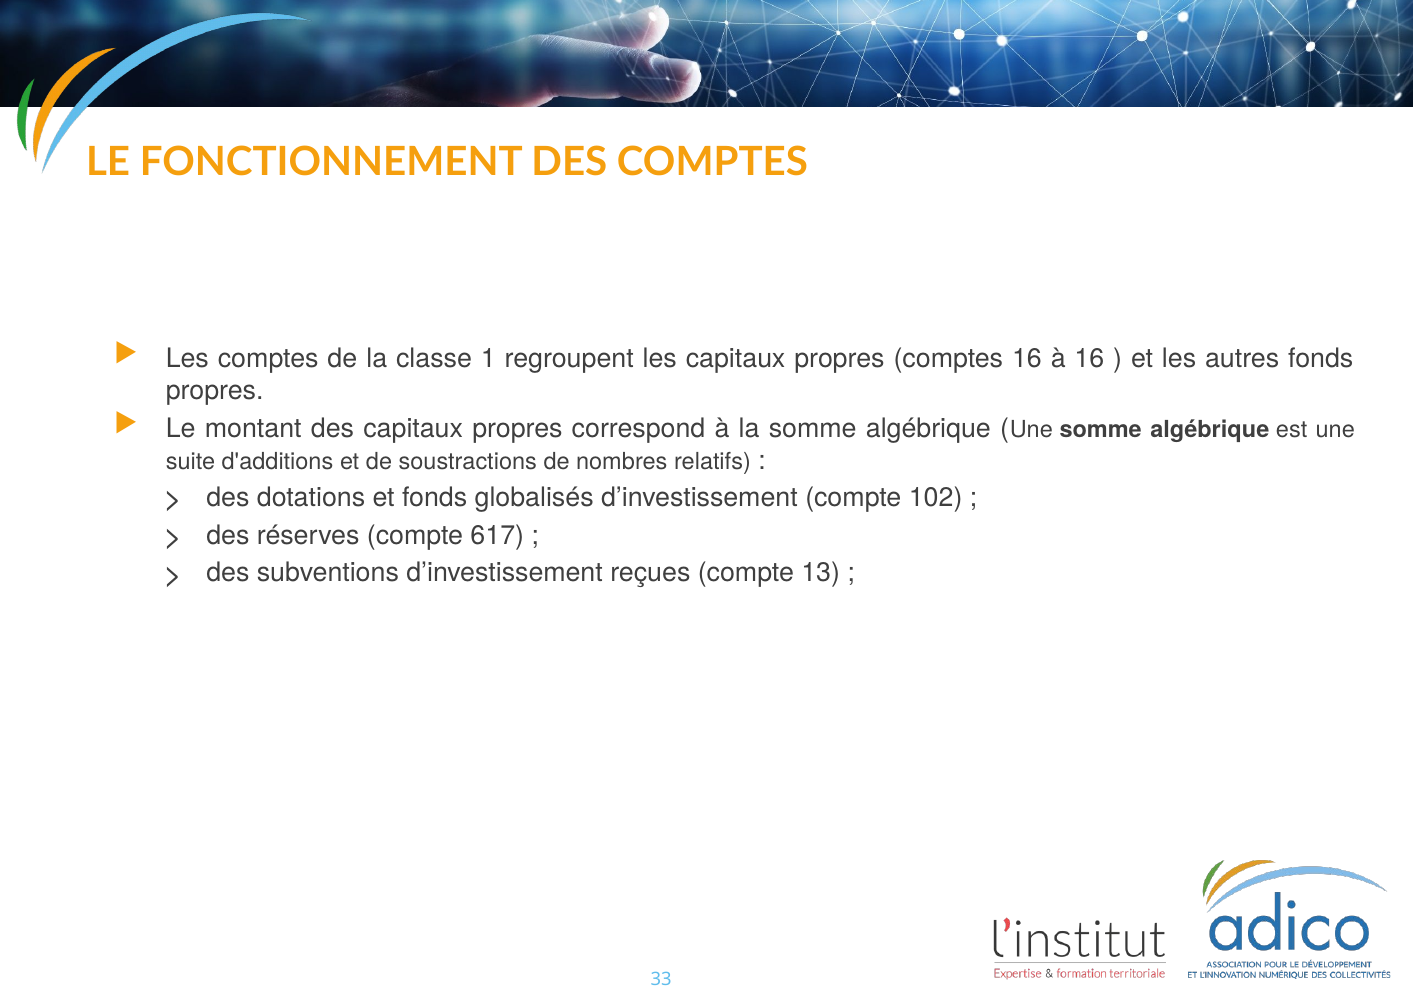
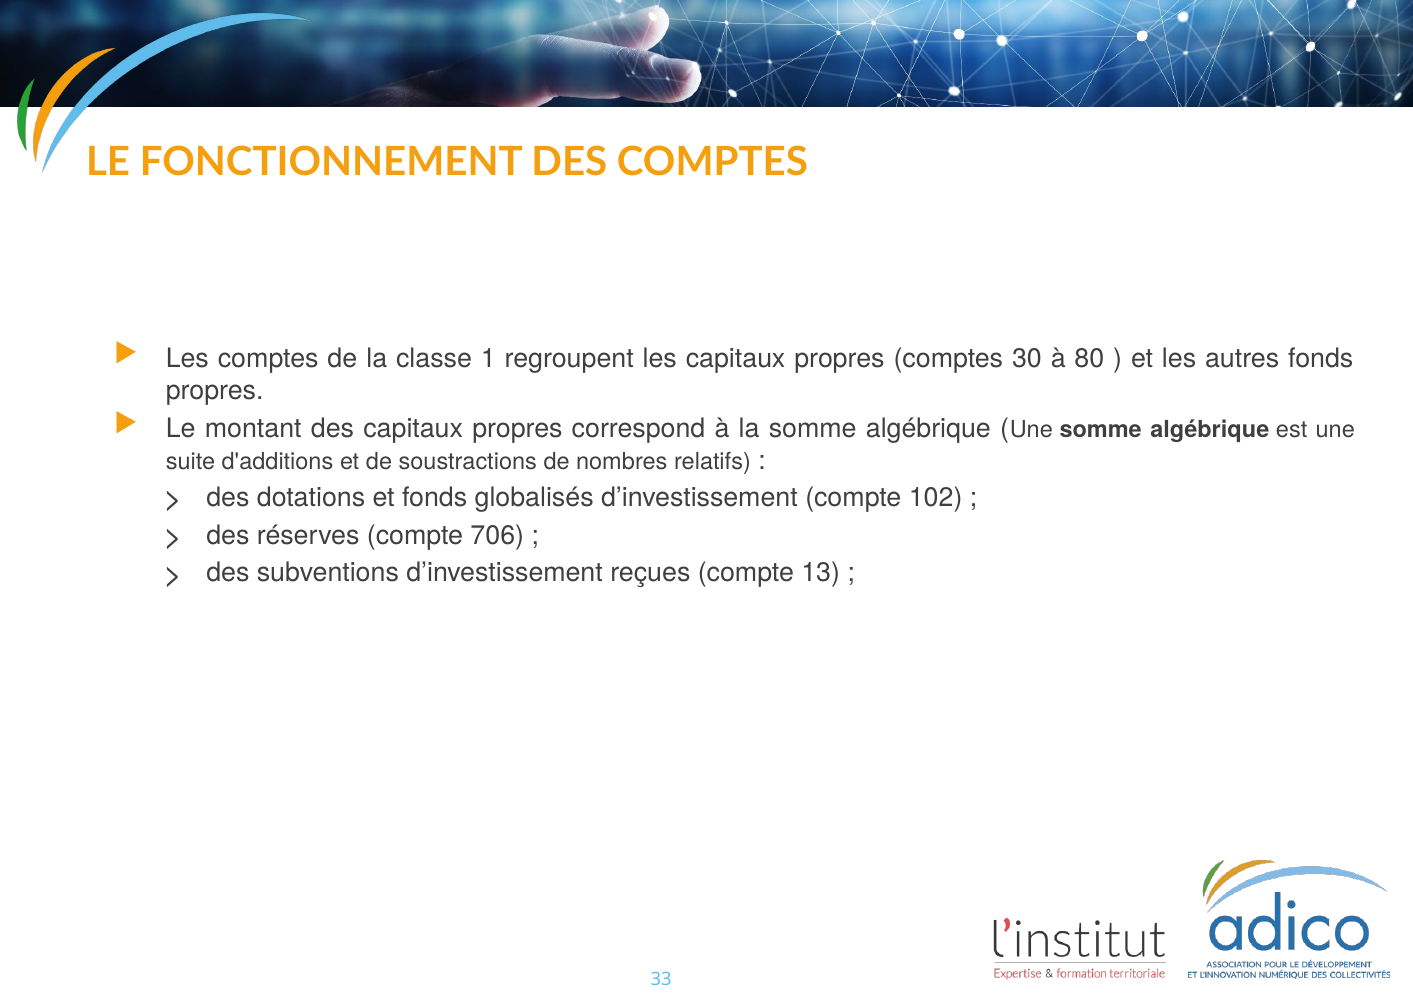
comptes 16: 16 -> 30 (1027, 358)
à 16: 16 -> 80 (1089, 358)
617: 617 -> 706 (497, 536)
